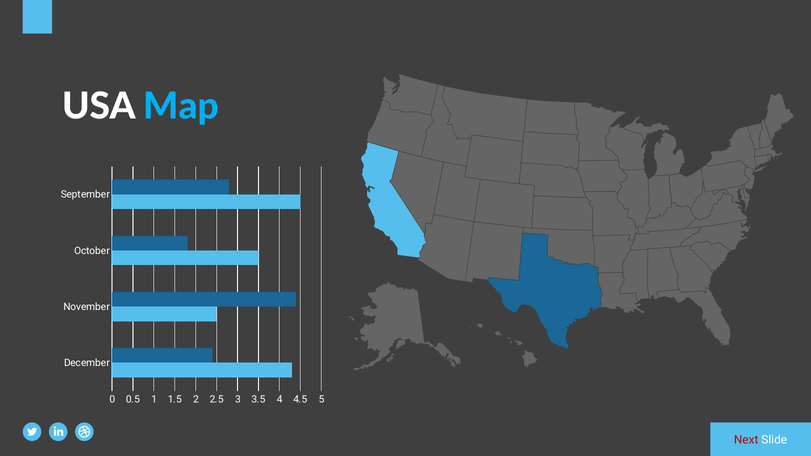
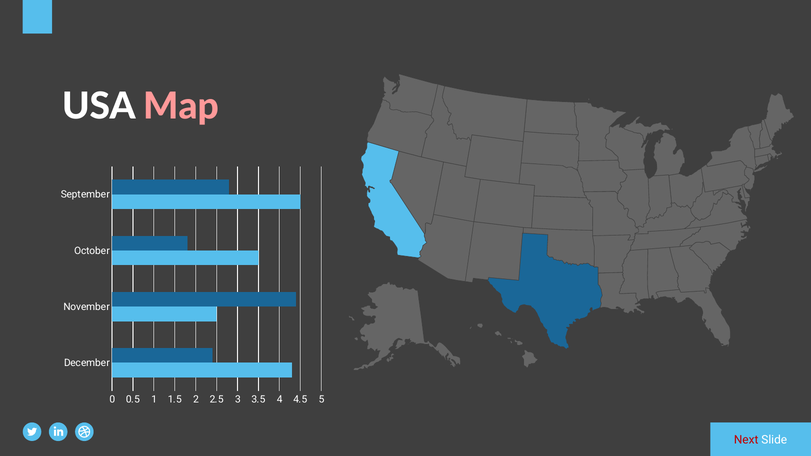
Map colour: light blue -> pink (181, 106)
